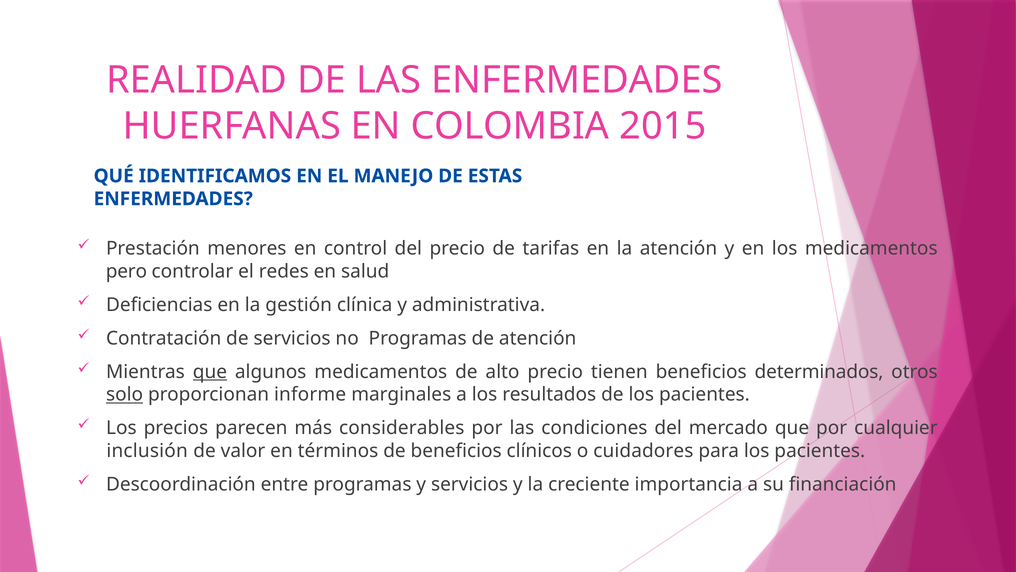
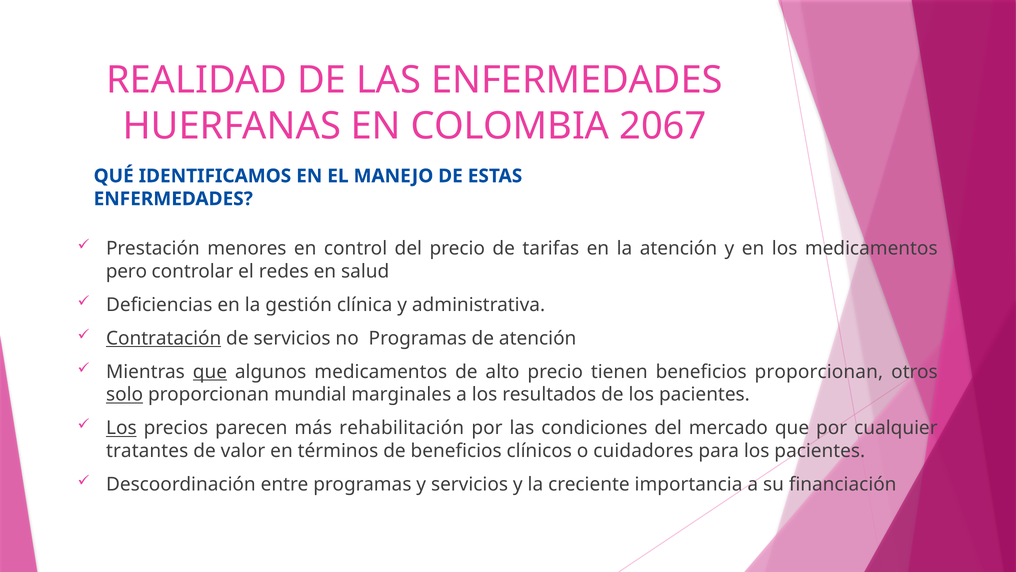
2015: 2015 -> 2067 (663, 126)
Contratación underline: none -> present (164, 338)
beneficios determinados: determinados -> proporcionan (819, 371)
informe: informe -> mundial (310, 394)
Los underline: none -> present (121, 428)
considerables: considerables -> rehabilitación (402, 428)
inclusión: inclusión -> tratantes (147, 451)
